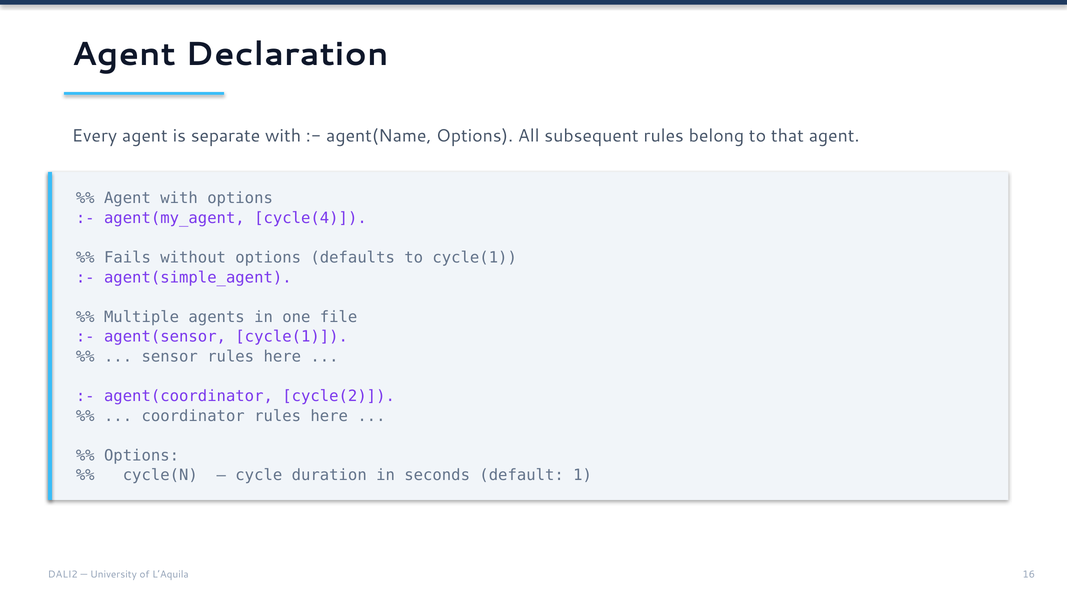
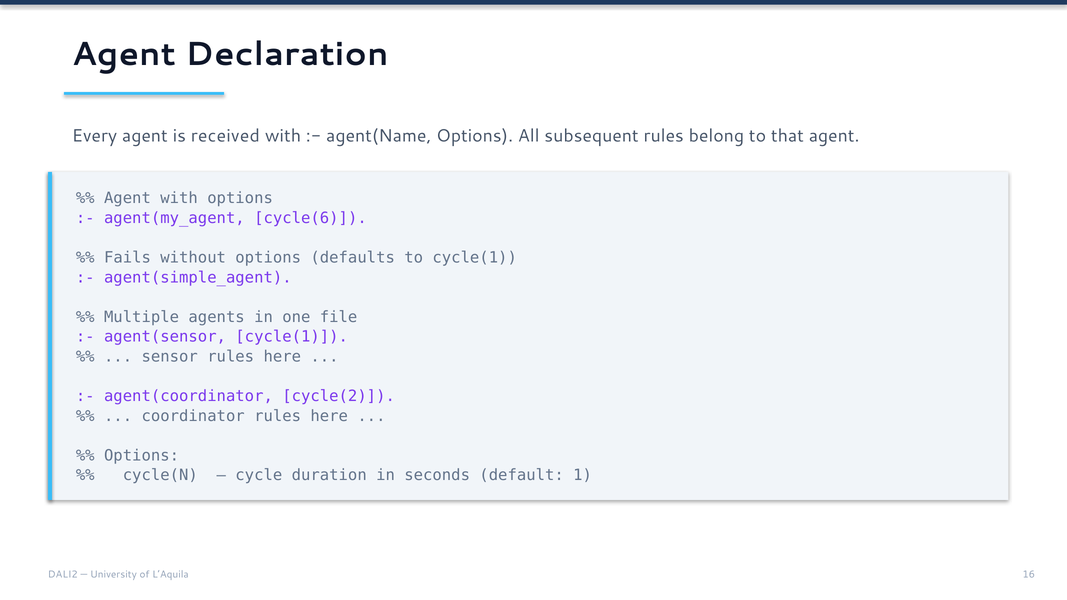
separate: separate -> received (225, 136)
cycle(4: cycle(4 -> cycle(6 (310, 218)
